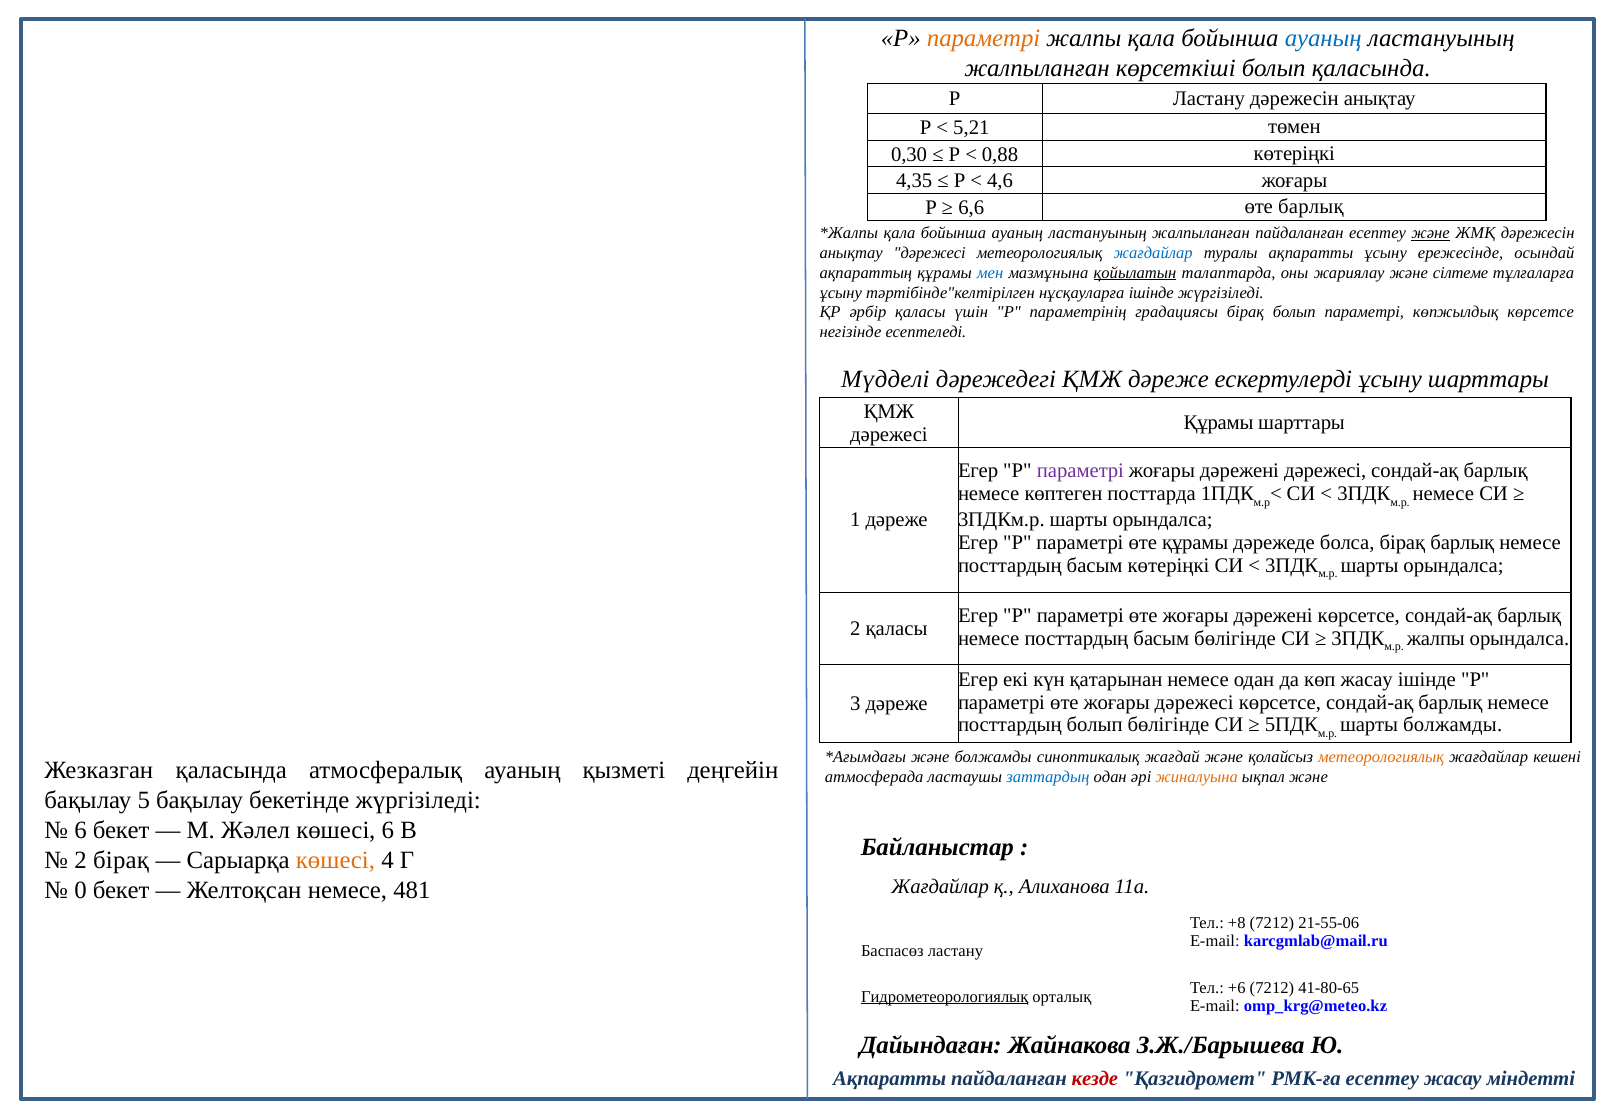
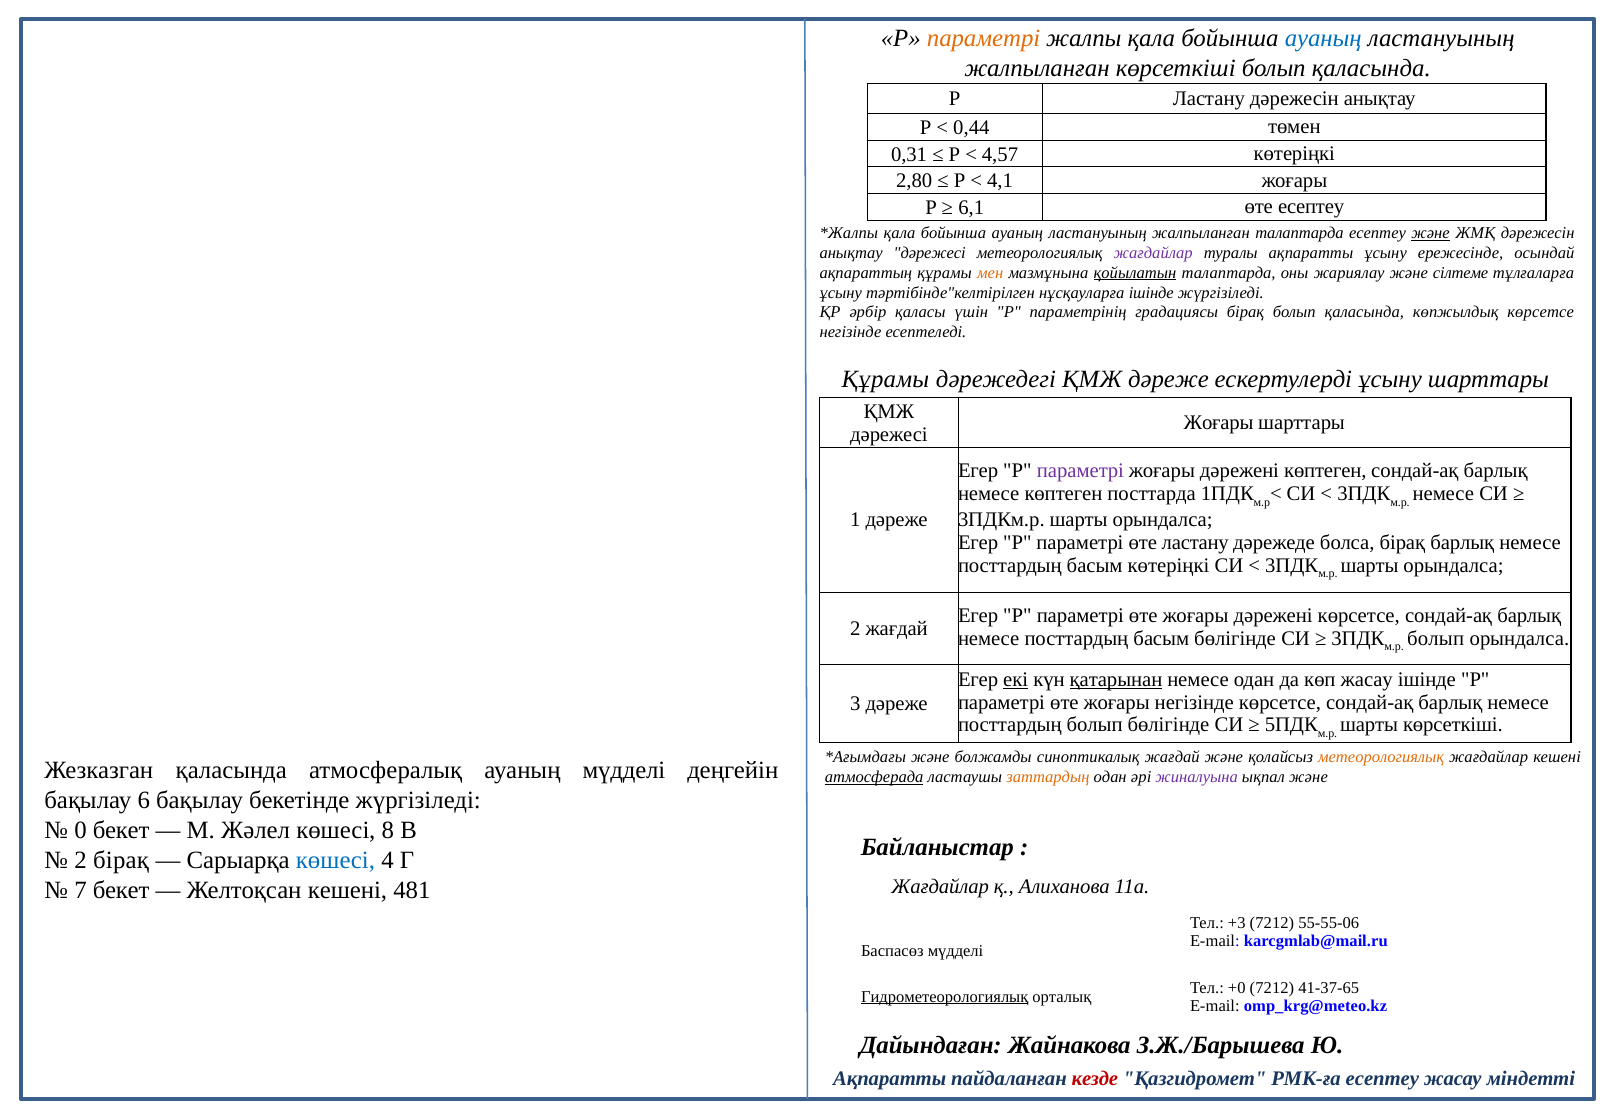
5,21: 5,21 -> 0,44 (971, 128)
0,30: 0,30 -> 0,31 (909, 154)
0,88: 0,88 -> 4,57 (1000, 154)
4,35: 4,35 -> 2,80 (914, 181)
4,6: 4,6 -> 4,1 (1000, 181)
6,6: 6,6 -> 6,1 (971, 208)
өте барлық: барлық -> есептеу (1311, 207)
жалпыланған пайдаланған: пайдаланған -> талаптарда (1300, 233)
жағдайлар colour: blue -> purple (1153, 253)
мен colour: blue -> orange (990, 273)
параметрі: параметрі -> қаласында (1364, 312)
Мүдделі: Мүдделі -> Құрамы (885, 379)
Құрамы: Құрамы -> Жоғары (1219, 423)
дәрежені дәрежесі: дәрежесі -> көптеген (1325, 471)
өте құрамы: құрамы -> ластану (1195, 543)
2 қаласы: қаласы -> жағдай (897, 629)
жалпы: жалпы -> болып (1436, 638)
екі underline: none -> present (1016, 679)
қатарынан underline: none -> present (1116, 679)
жоғары дәрежесі: дәрежесі -> негізінде (1194, 702)
шарты болжамды: болжамды -> көрсеткіші (1453, 725)
ауаның қызметі: қызметі -> мүдделі (624, 771)
атмосферада underline: none -> present (874, 777)
заттардың colour: blue -> orange (1048, 777)
жиналуына colour: orange -> purple (1197, 777)
5: 5 -> 6 (144, 801)
6: 6 -> 0 (81, 830)
көшесі 6: 6 -> 8 (388, 830)
көшесі colour: orange -> blue (335, 860)
0: 0 -> 7 (81, 890)
Желтоқсан немесе: немесе -> кешені (347, 890)
+8: +8 -> +3 (1237, 923)
21-55-06: 21-55-06 -> 55-55-06 (1329, 923)
Баспасөз ластану: ластану -> мүдделі (956, 951)
+6: +6 -> +0 (1237, 988)
41-80-65: 41-80-65 -> 41-37-65 (1329, 988)
